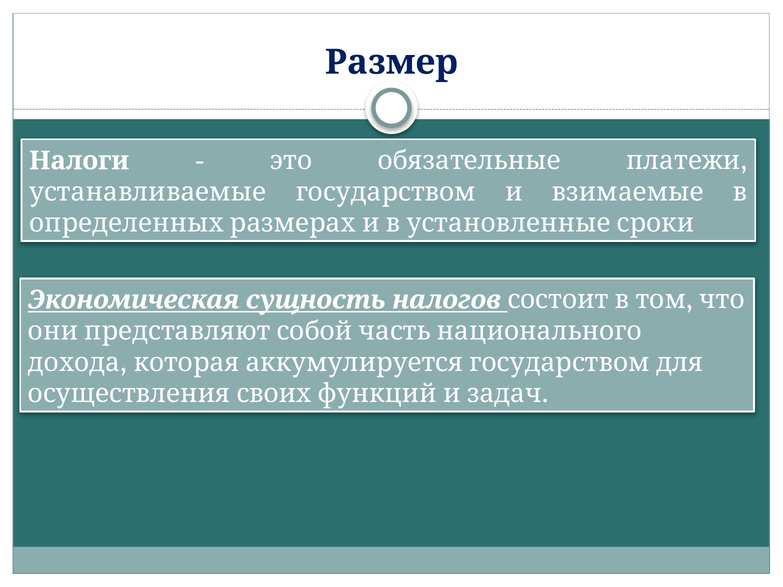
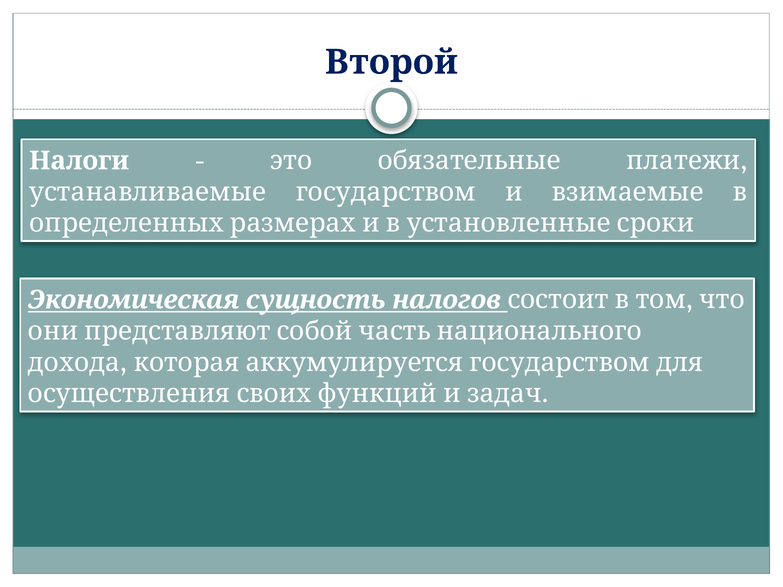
Размер: Размер -> Второй (391, 62)
